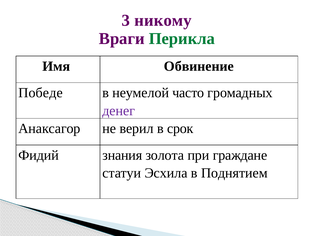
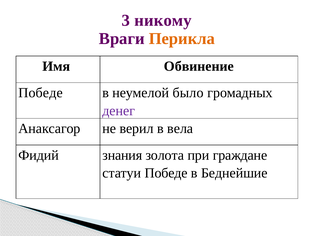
Перикла colour: green -> orange (182, 39)
часто: часто -> было (188, 93)
срок: срок -> вела (180, 128)
статуи Эсхила: Эсхила -> Победе (166, 173)
Поднятием: Поднятием -> Беднейшие (234, 173)
